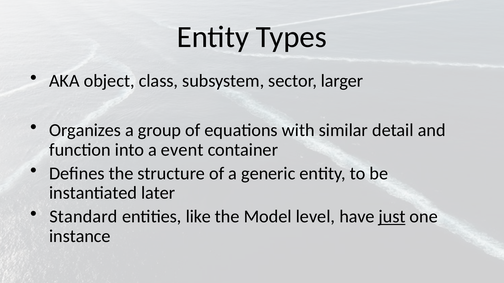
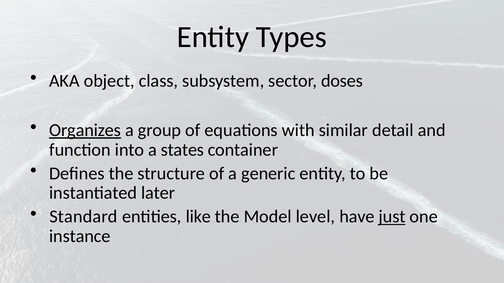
larger: larger -> doses (342, 81)
Organizes underline: none -> present (85, 130)
event: event -> states (182, 150)
